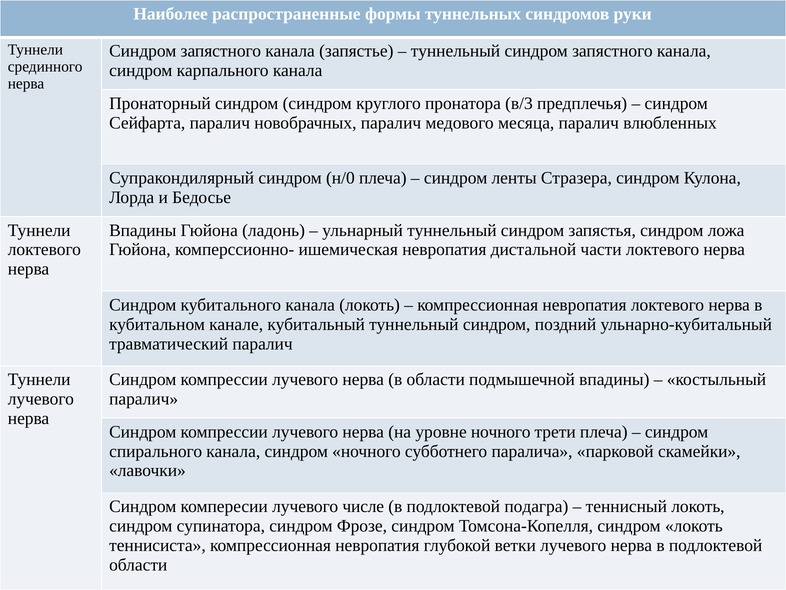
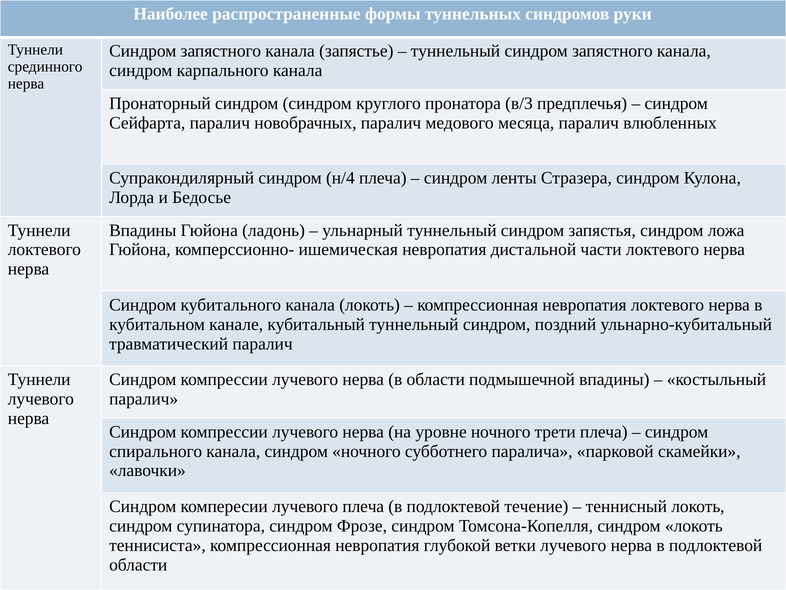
н/0: н/0 -> н/4 (340, 178)
лучевого числе: числе -> плеча (363, 506)
подагра: подагра -> течение (536, 506)
